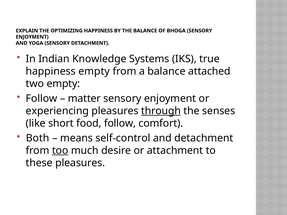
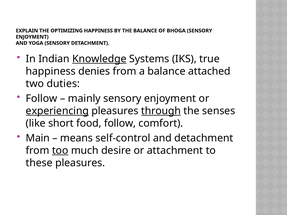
Knowledge underline: none -> present (99, 59)
happiness empty: empty -> denies (94, 71)
two empty: empty -> duties (63, 84)
matter: matter -> mainly (84, 99)
experiencing underline: none -> present (57, 111)
Both: Both -> Main (38, 138)
